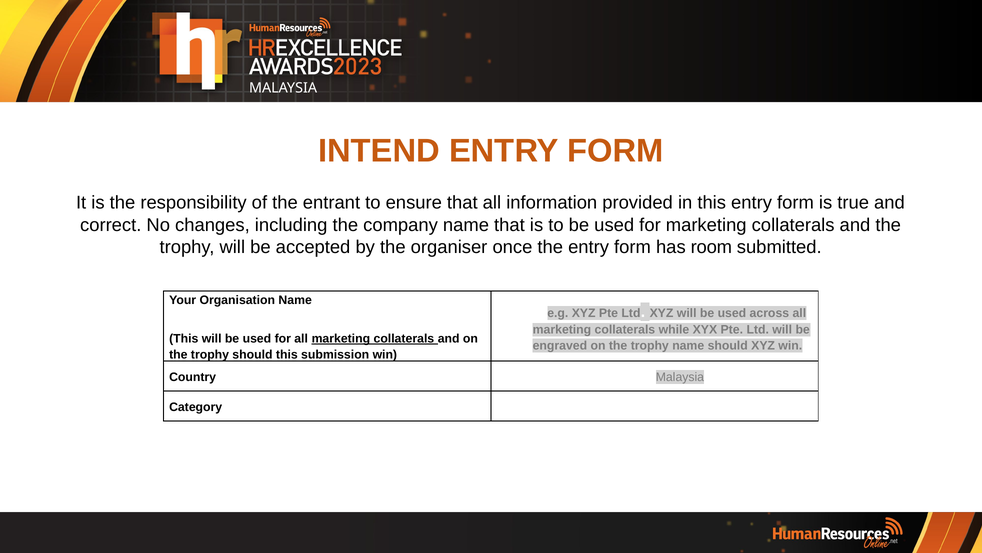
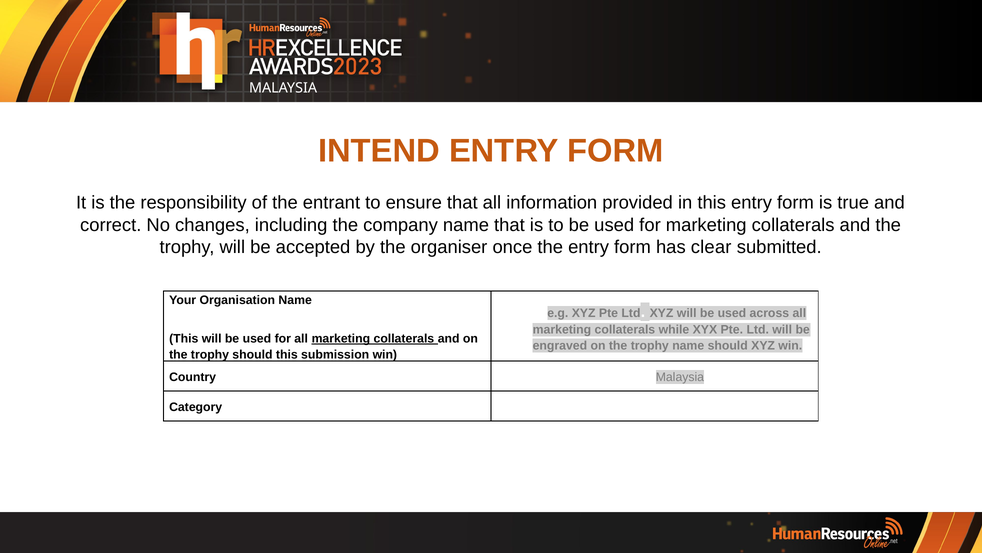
room: room -> clear (711, 247)
